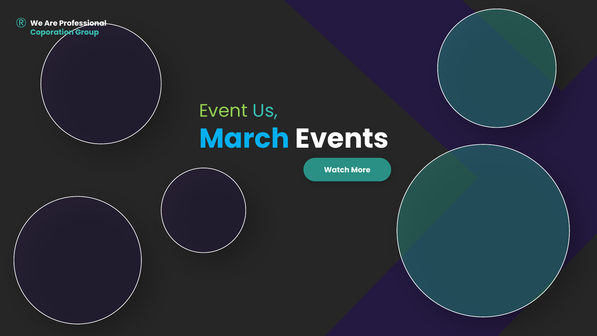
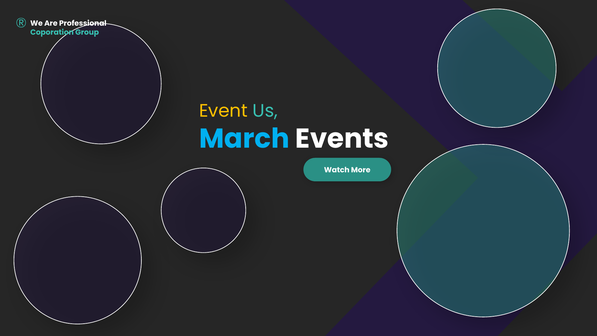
Event colour: light green -> yellow (223, 111)
